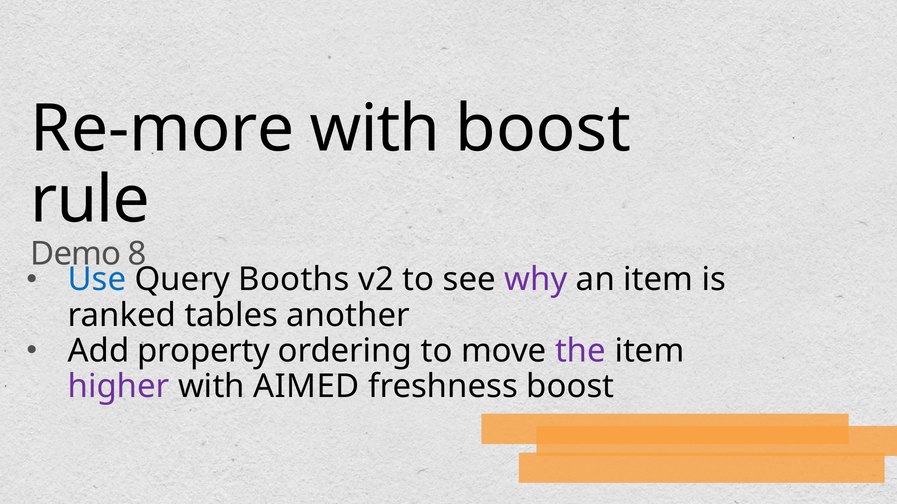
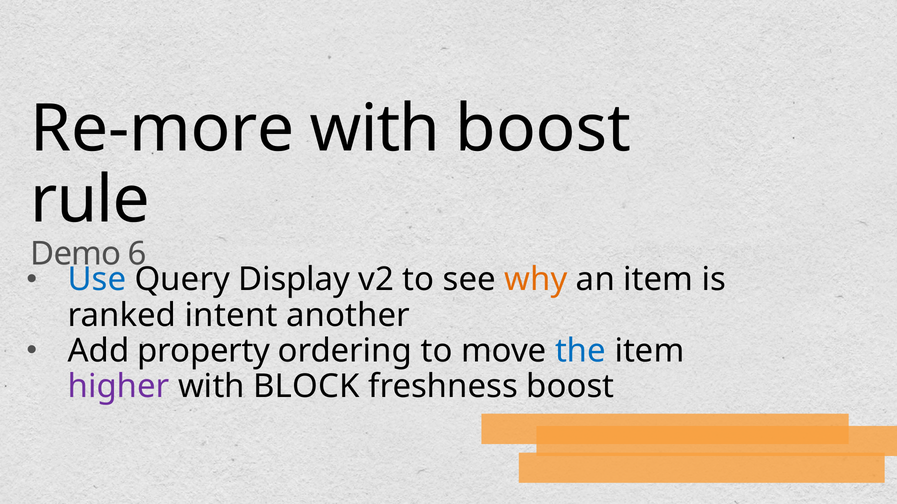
8: 8 -> 6 (137, 254)
Booths: Booths -> Display (294, 280)
why colour: purple -> orange (536, 280)
tables: tables -> intent (231, 315)
the colour: purple -> blue (581, 351)
AIMED: AIMED -> BLOCK (306, 387)
